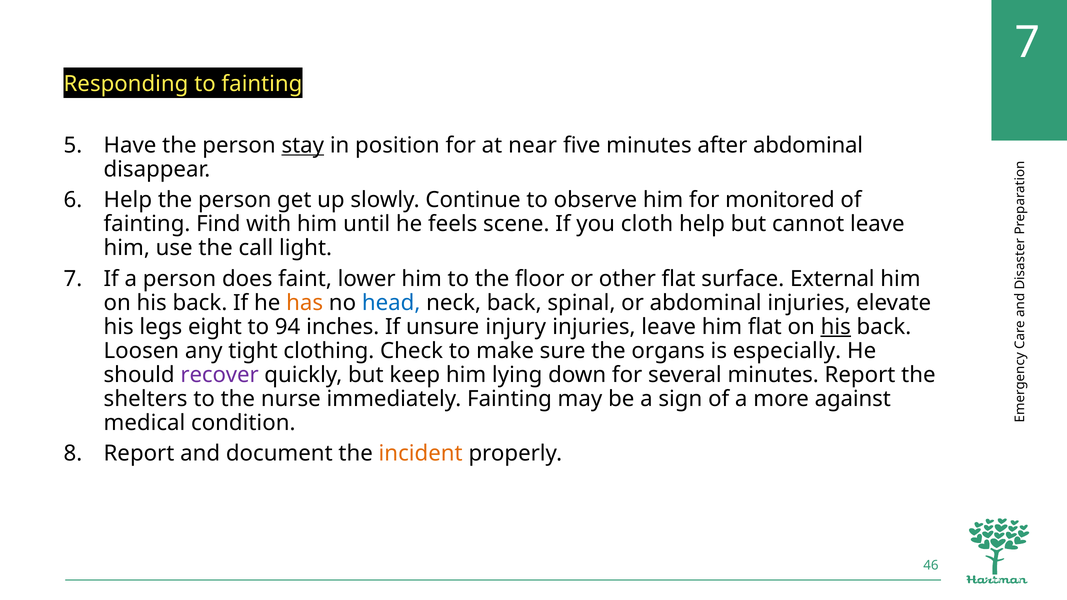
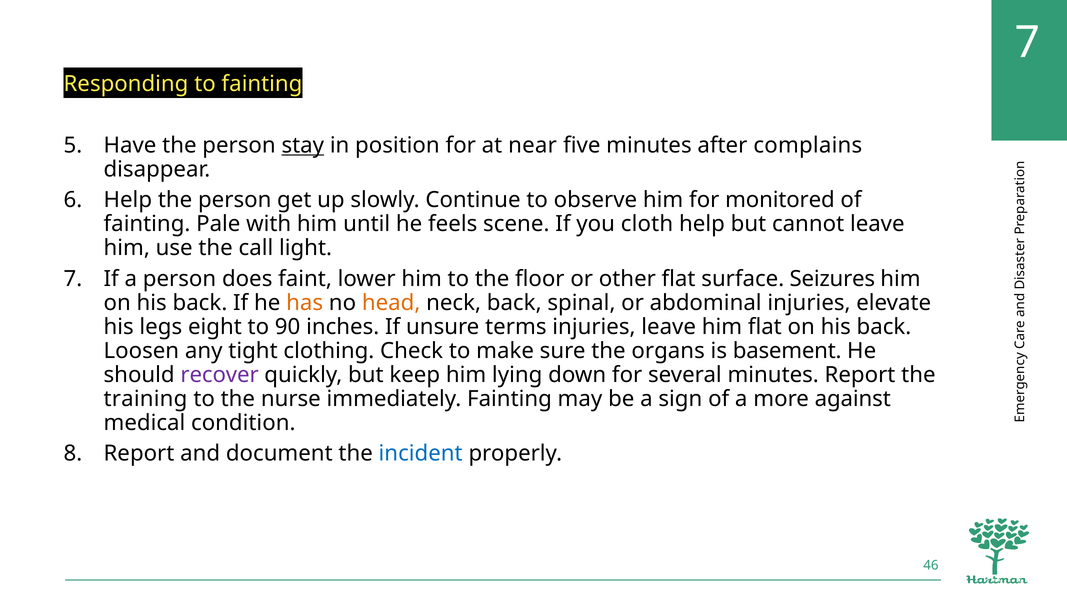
after abdominal: abdominal -> complains (808, 146)
Find: Find -> Pale (218, 224)
External: External -> Seizures (832, 279)
head colour: blue -> orange (391, 303)
94: 94 -> 90 (288, 327)
injury: injury -> terms (516, 327)
his underline: present -> none (836, 327)
especially: especially -> basement (787, 351)
shelters: shelters -> training (145, 399)
incident colour: orange -> blue (421, 454)
